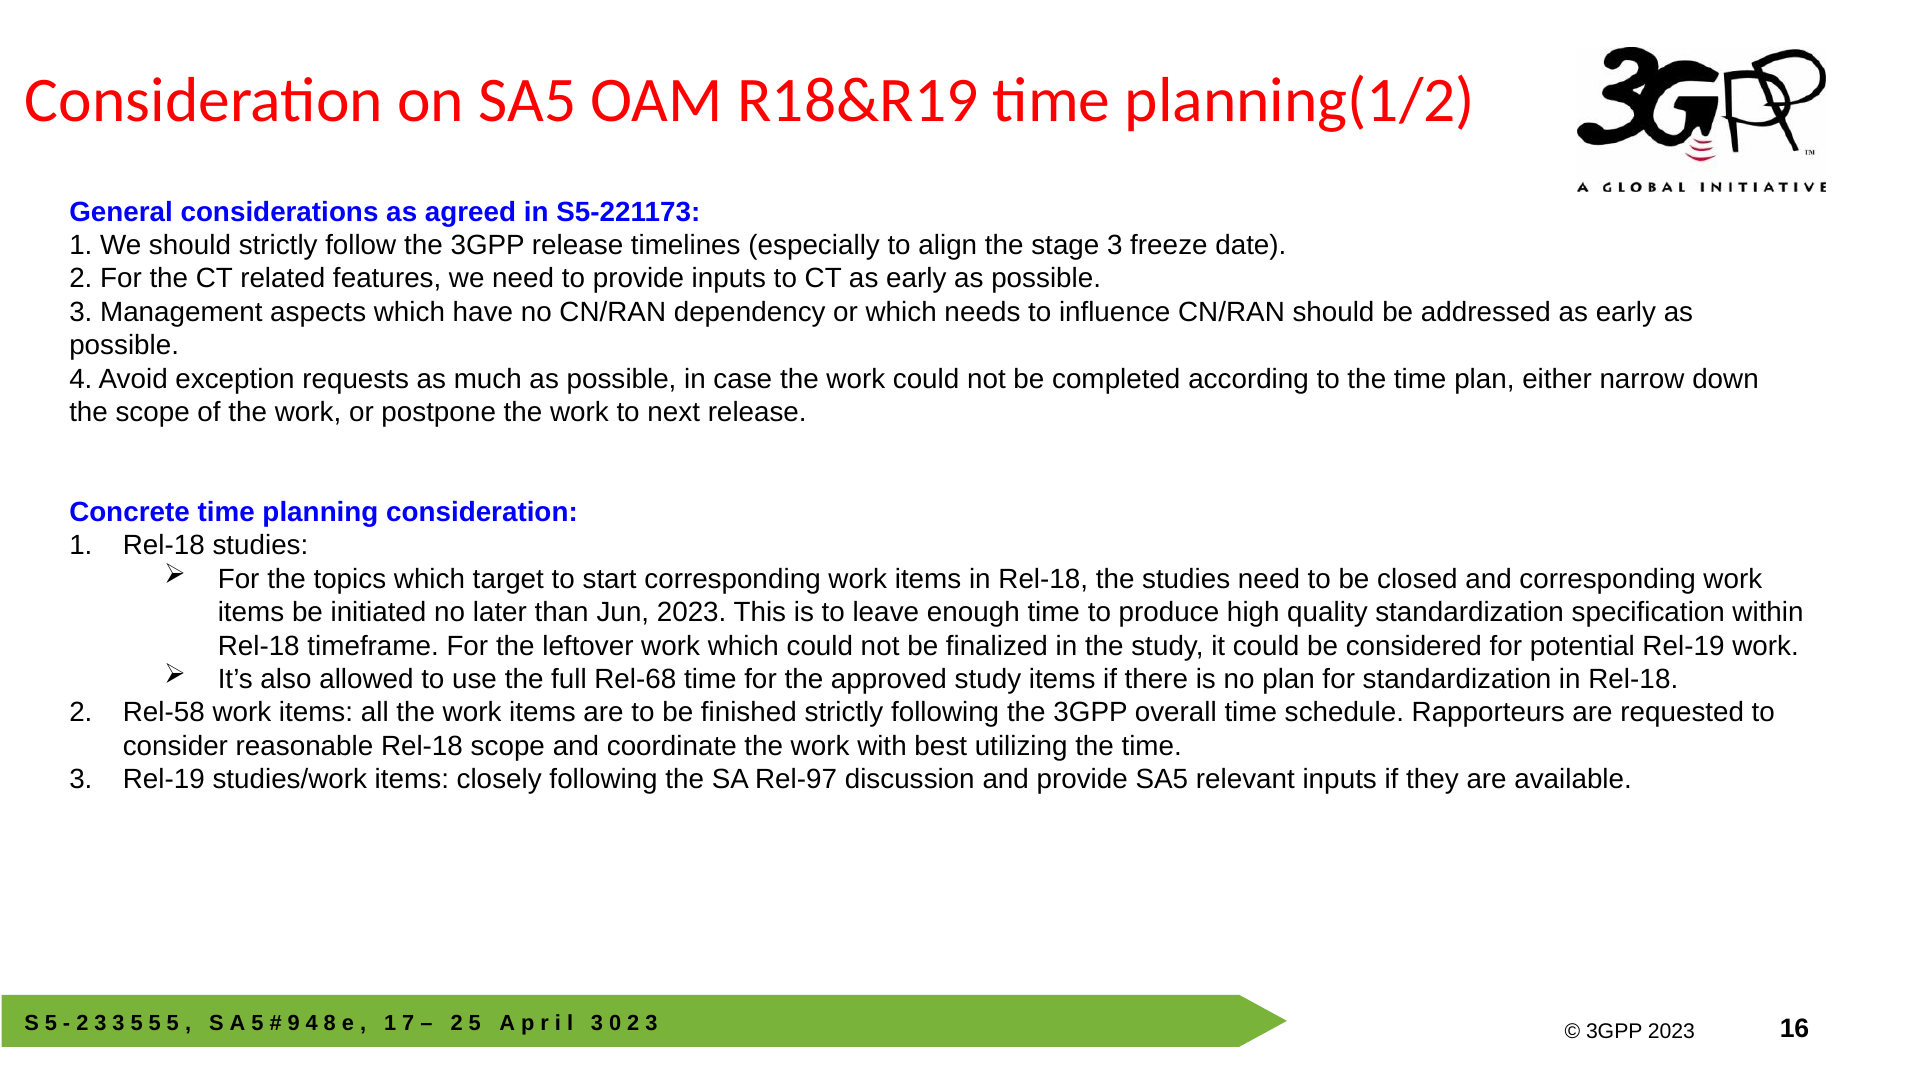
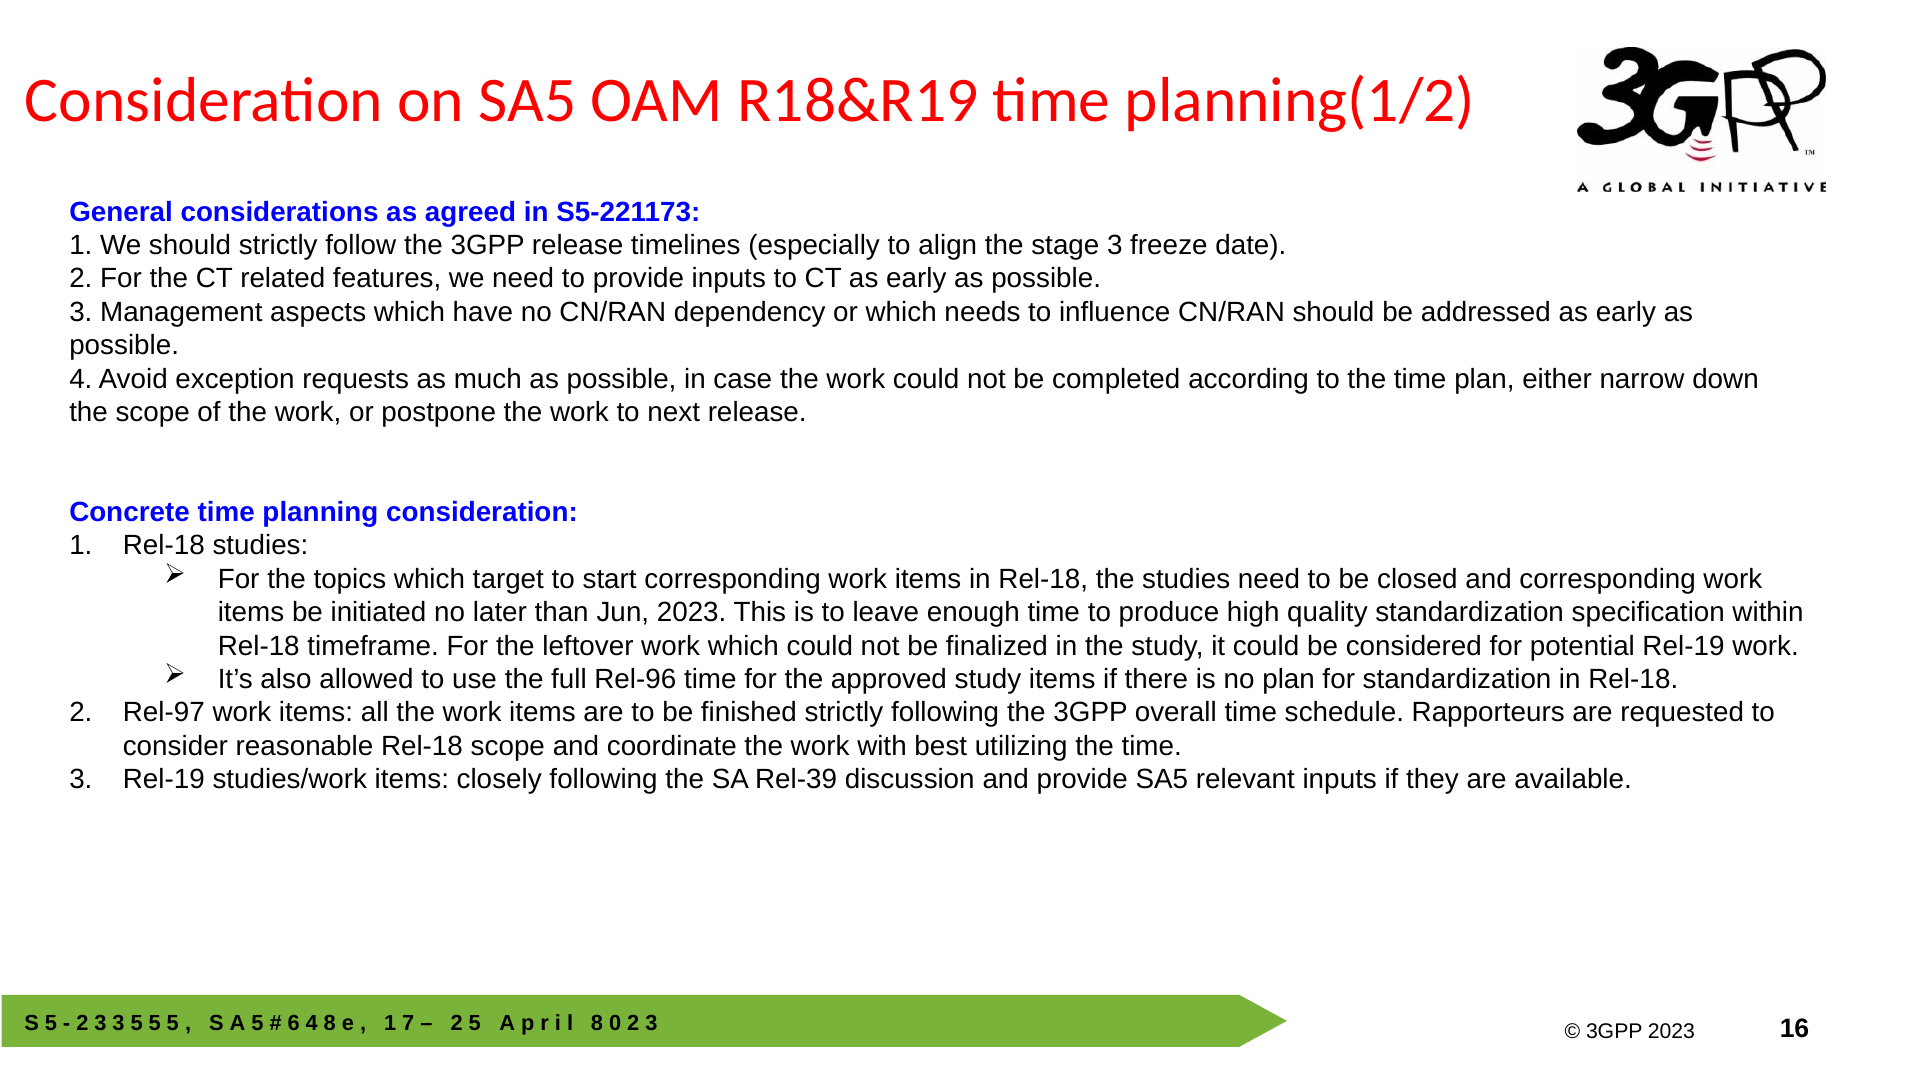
Rel-68: Rel-68 -> Rel-96 (635, 679)
Rel-58: Rel-58 -> Rel-97 (164, 712)
Rel-97: Rel-97 -> Rel-39 (796, 779)
9: 9 -> 6 (294, 1023)
3: 3 -> 8 (597, 1023)
